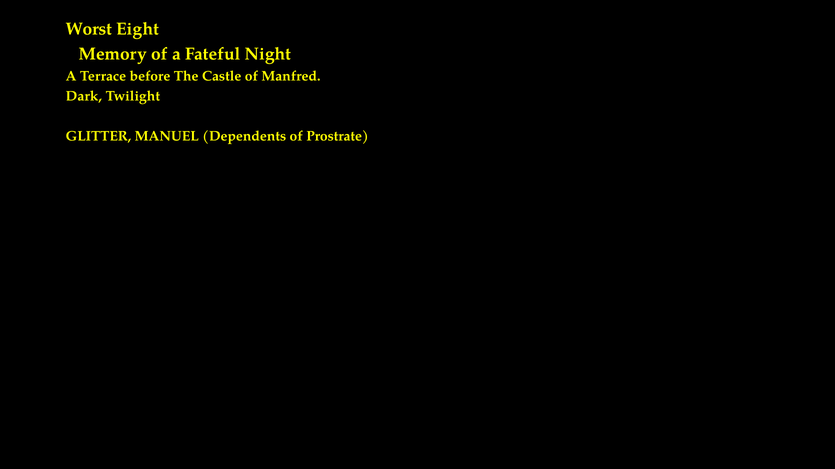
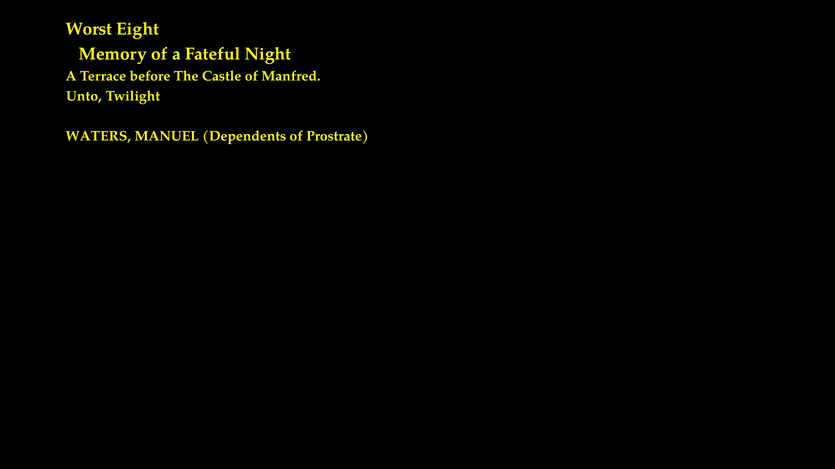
Dark: Dark -> Unto (84, 96)
GLITTER: GLITTER -> WATERS (98, 136)
